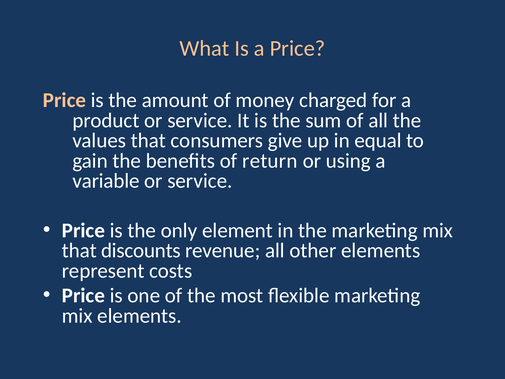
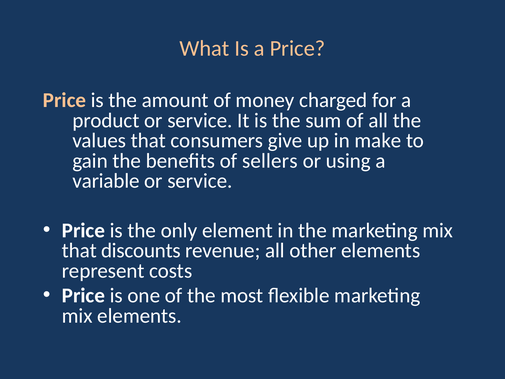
equal: equal -> make (378, 141)
return: return -> sellers (270, 161)
